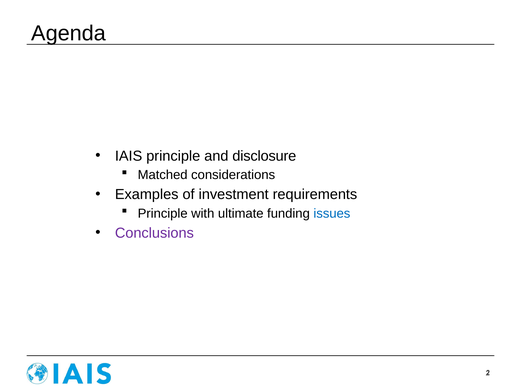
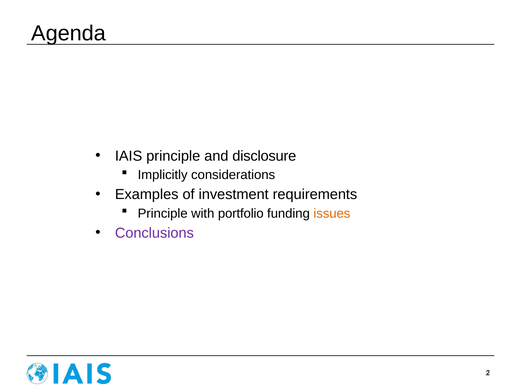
Matched: Matched -> Implicitly (163, 175)
ultimate: ultimate -> portfolio (241, 213)
issues colour: blue -> orange (332, 213)
